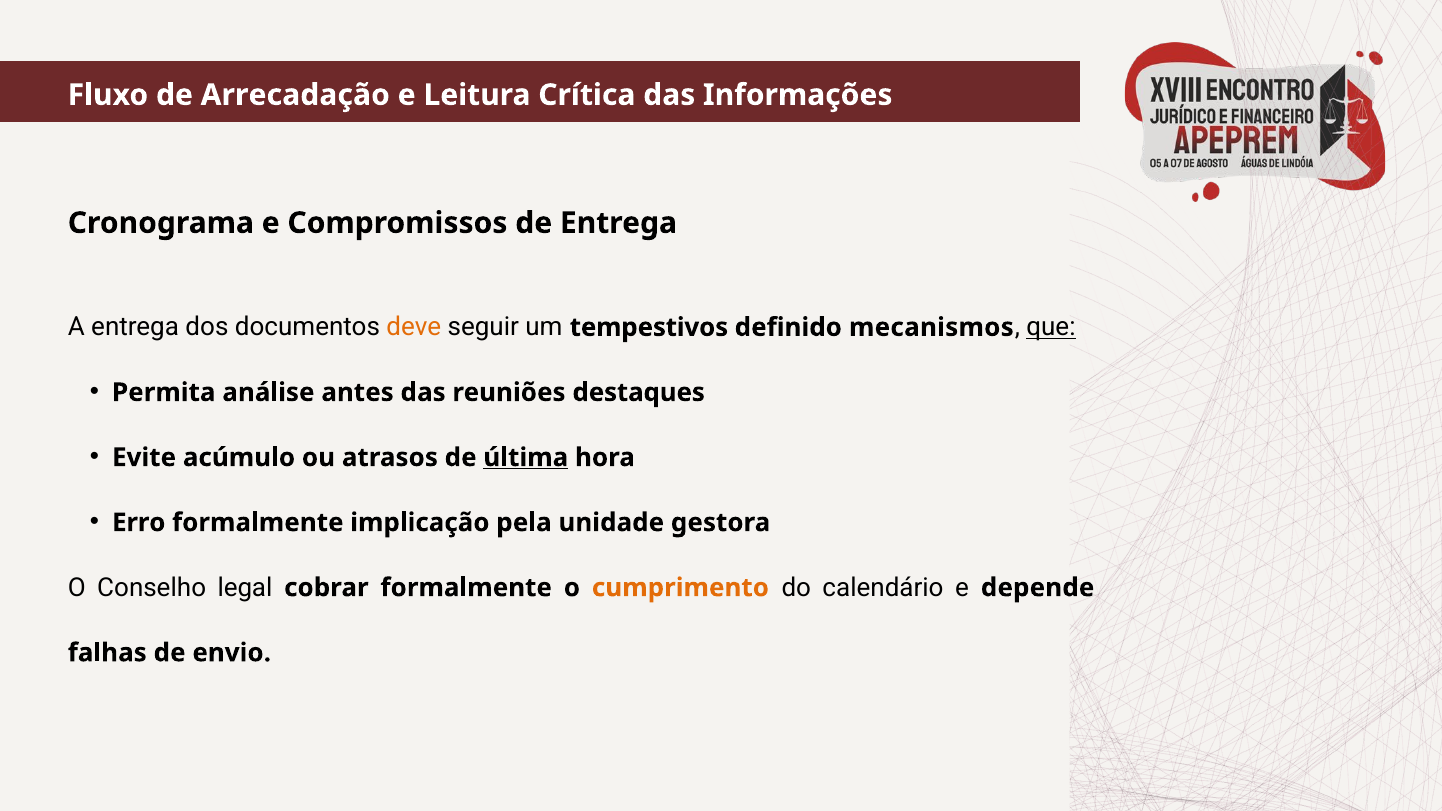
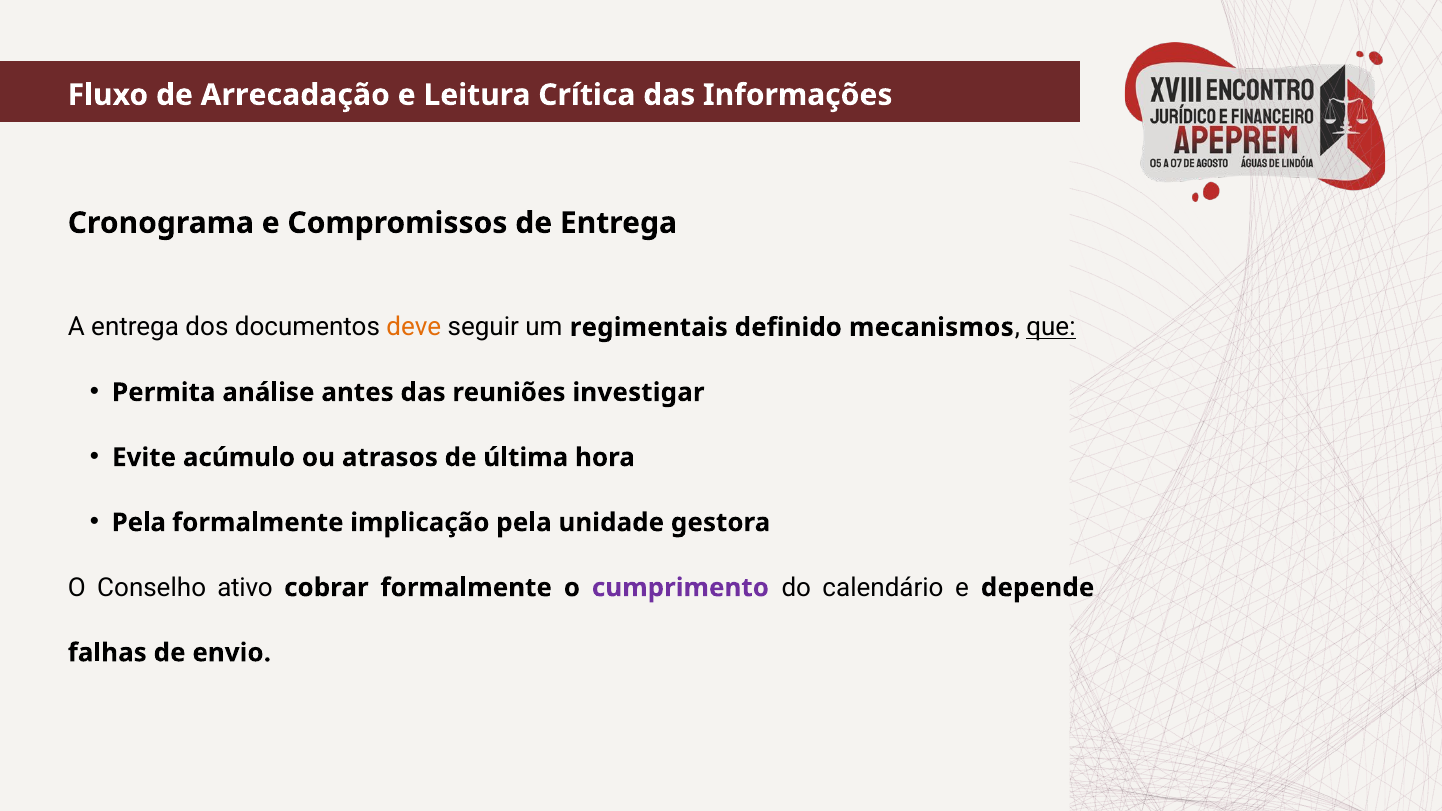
tempestivos: tempestivos -> regimentais (649, 327)
destaques: destaques -> investigar (638, 392)
última underline: present -> none (526, 458)
Erro: Erro -> Pela (139, 523)
legal: legal -> ativo (245, 588)
cumprimento colour: orange -> purple (680, 588)
